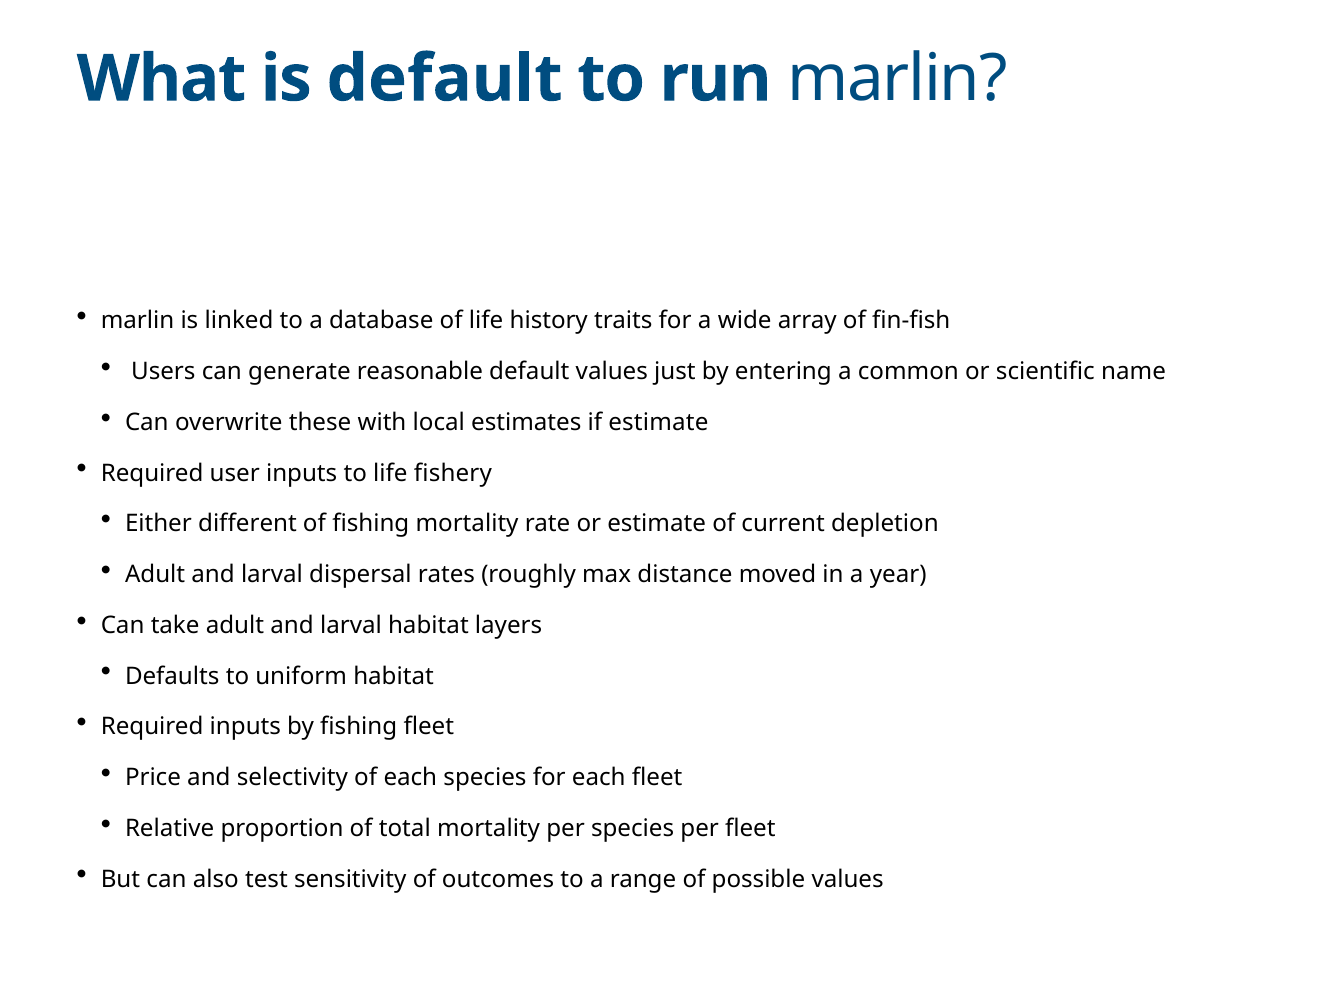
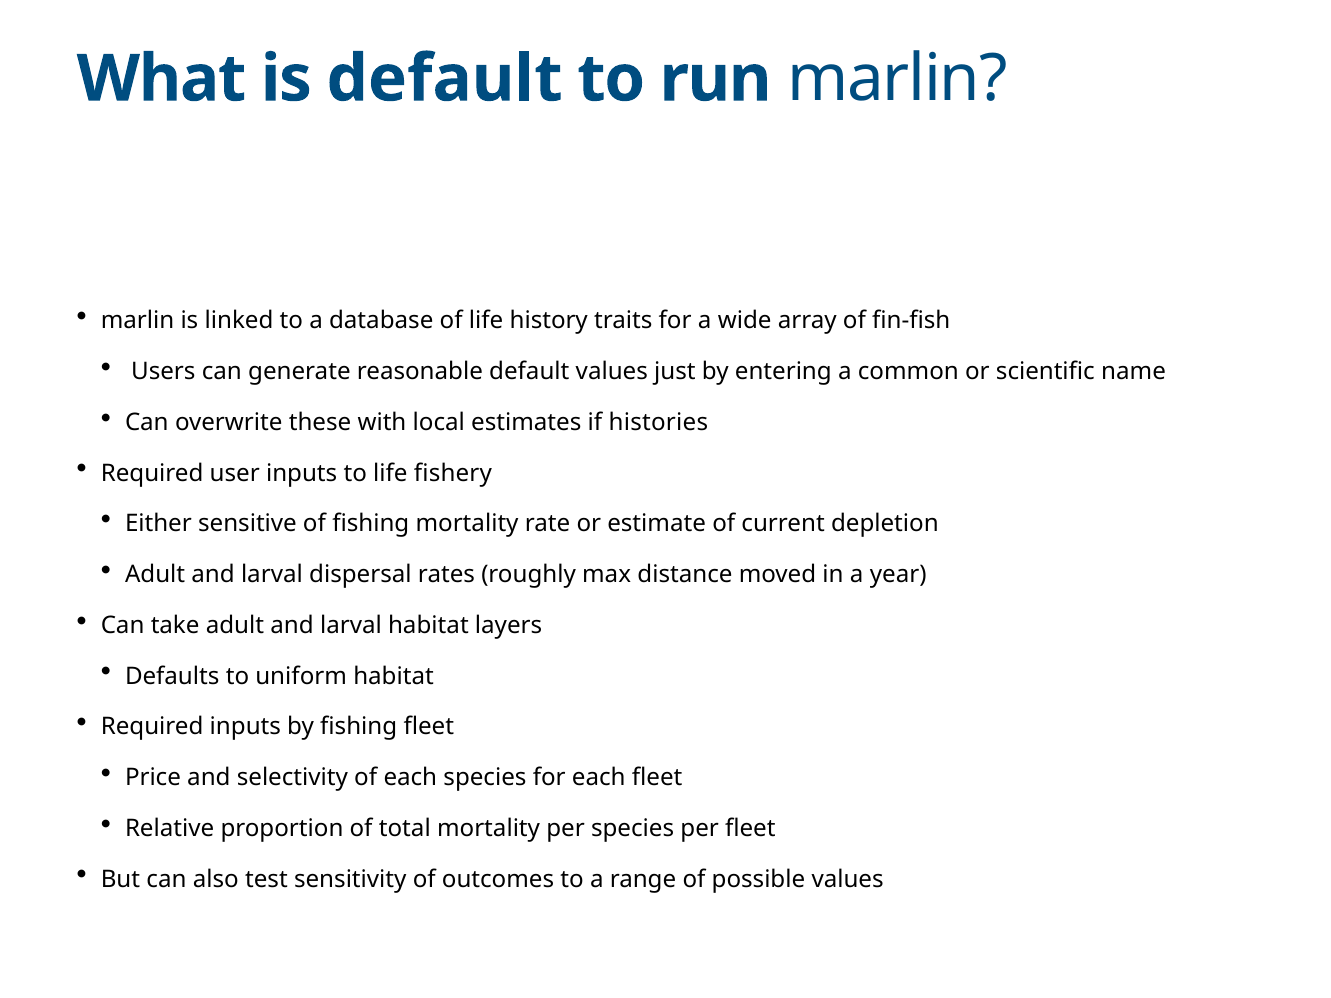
if estimate: estimate -> histories (658, 423)
different: different -> sensitive (247, 524)
